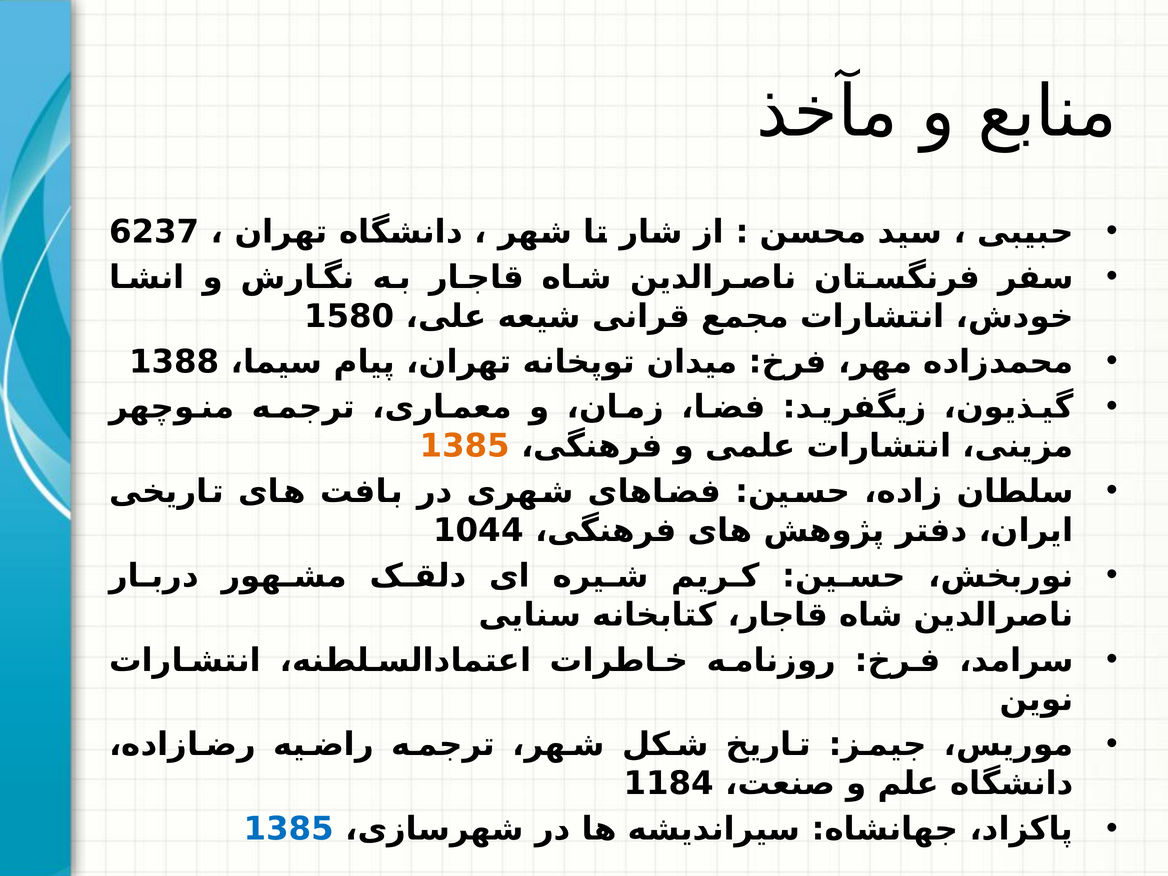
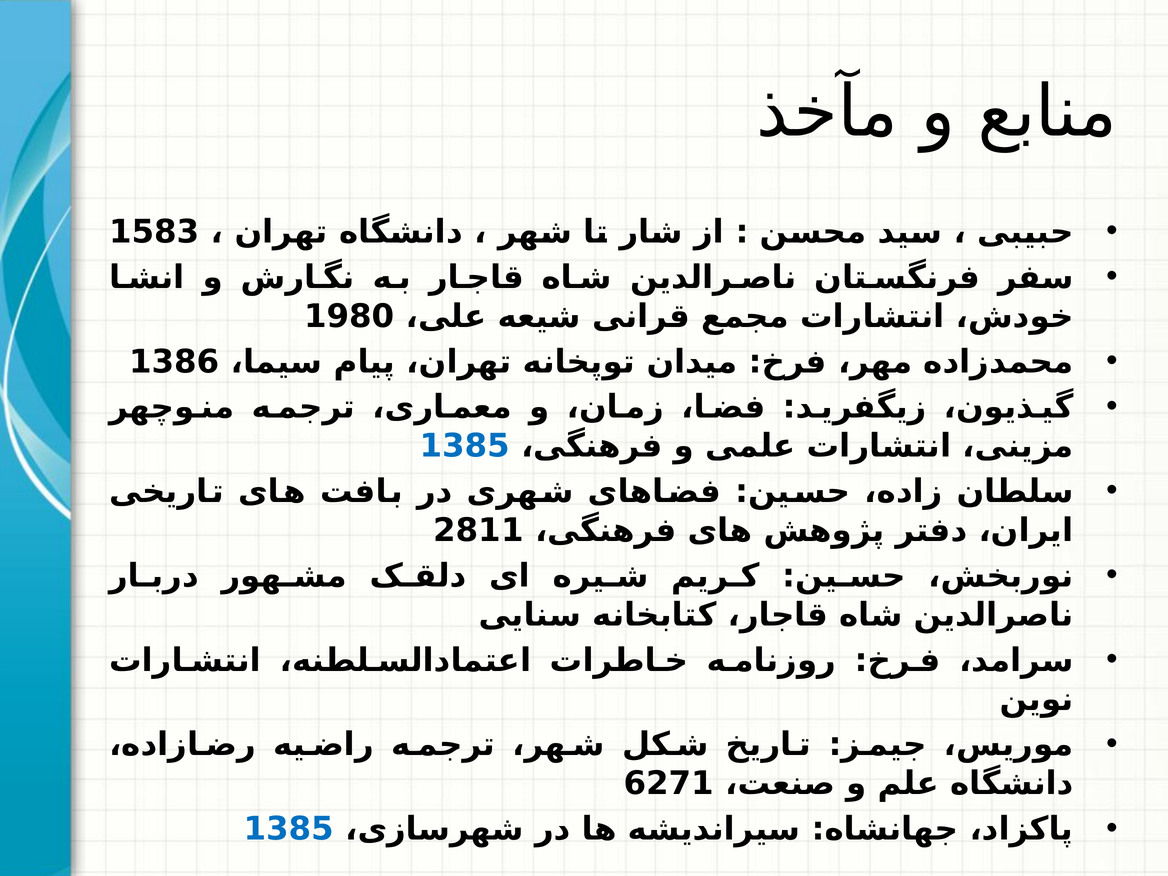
6237: 6237 -> 1583 (154, 232)
1580: 1580 -> 1980 (349, 316)
1388: 1388 -> 1386 (174, 362)
1385 colour: orange -> blue (465, 446)
1044: 1044 -> 2811 (478, 531)
1184: 1184 -> 6271 (669, 784)
